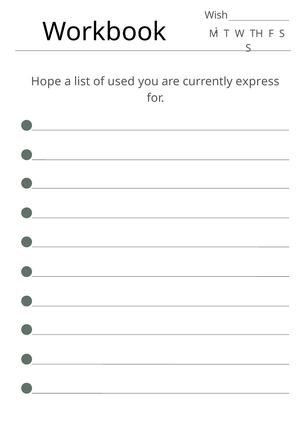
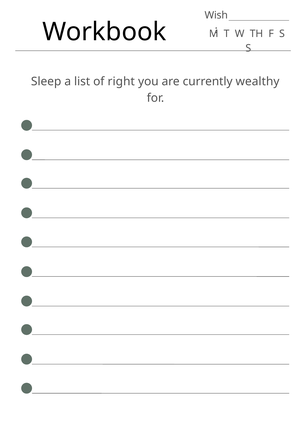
Hope: Hope -> Sleep (46, 81)
used: used -> right (121, 81)
express: express -> wealthy (258, 81)
